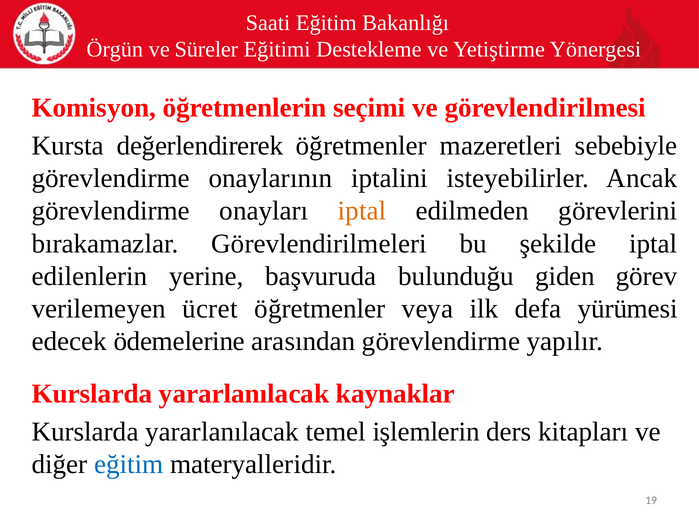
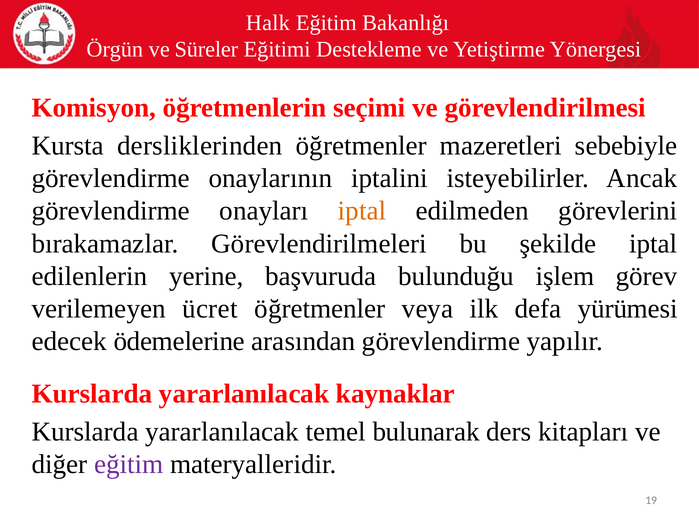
Saati: Saati -> Halk (268, 23)
değerlendirerek: değerlendirerek -> dersliklerinden (200, 146)
giden: giden -> işlem (565, 276)
işlemlerin: işlemlerin -> bulunarak (426, 432)
eğitim colour: blue -> purple (129, 465)
